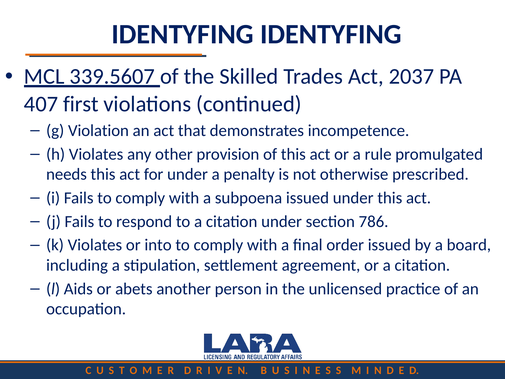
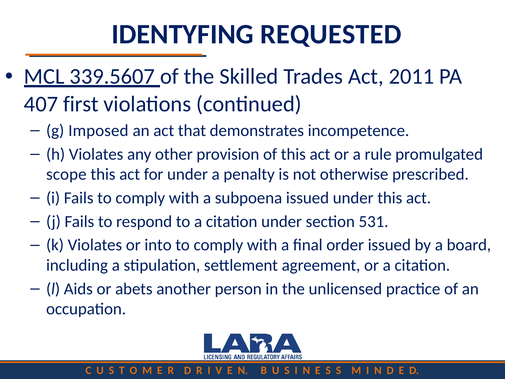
IDENTYFING IDENTYFING: IDENTYFING -> REQUESTED (331, 34)
2037: 2037 -> 2011 (411, 76)
Violation: Violation -> Imposed (98, 130)
needs: needs -> scope (66, 174)
786: 786 -> 531 (374, 221)
